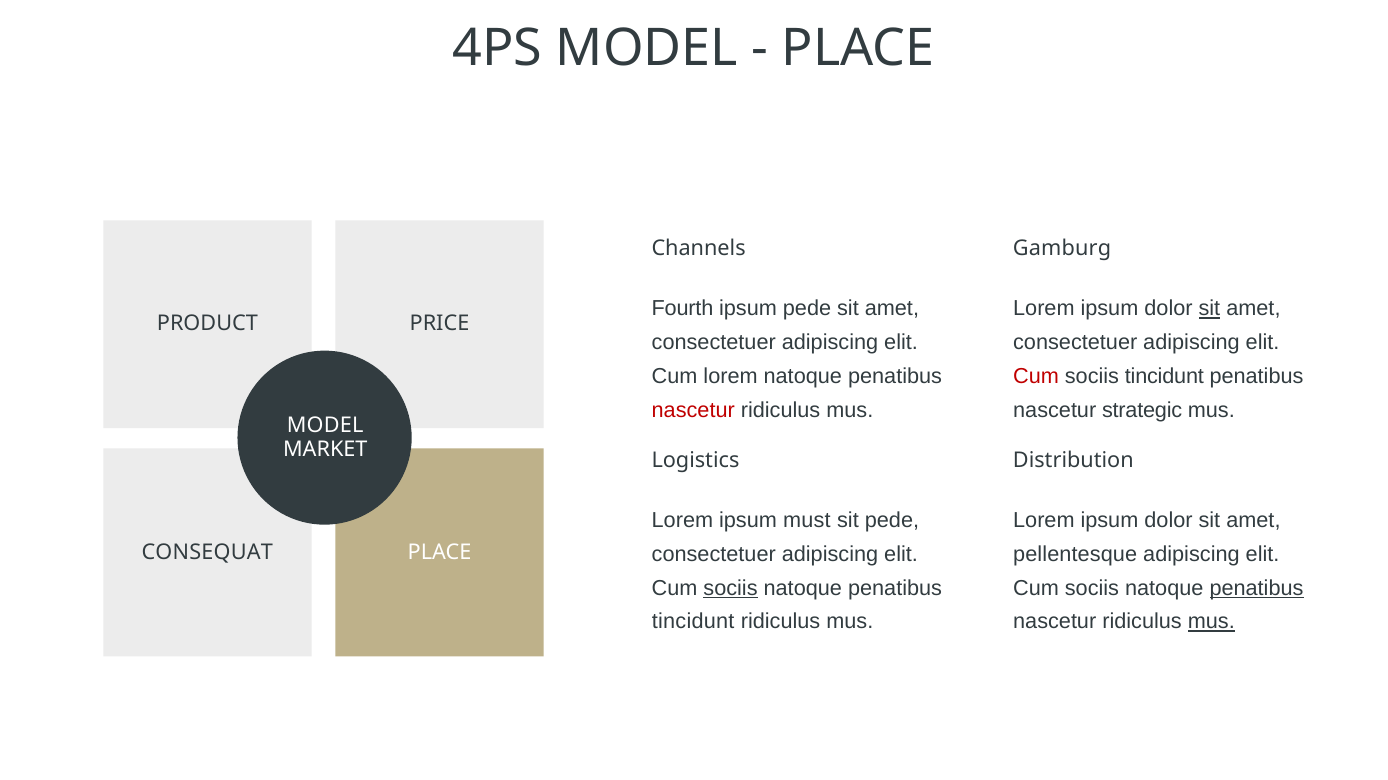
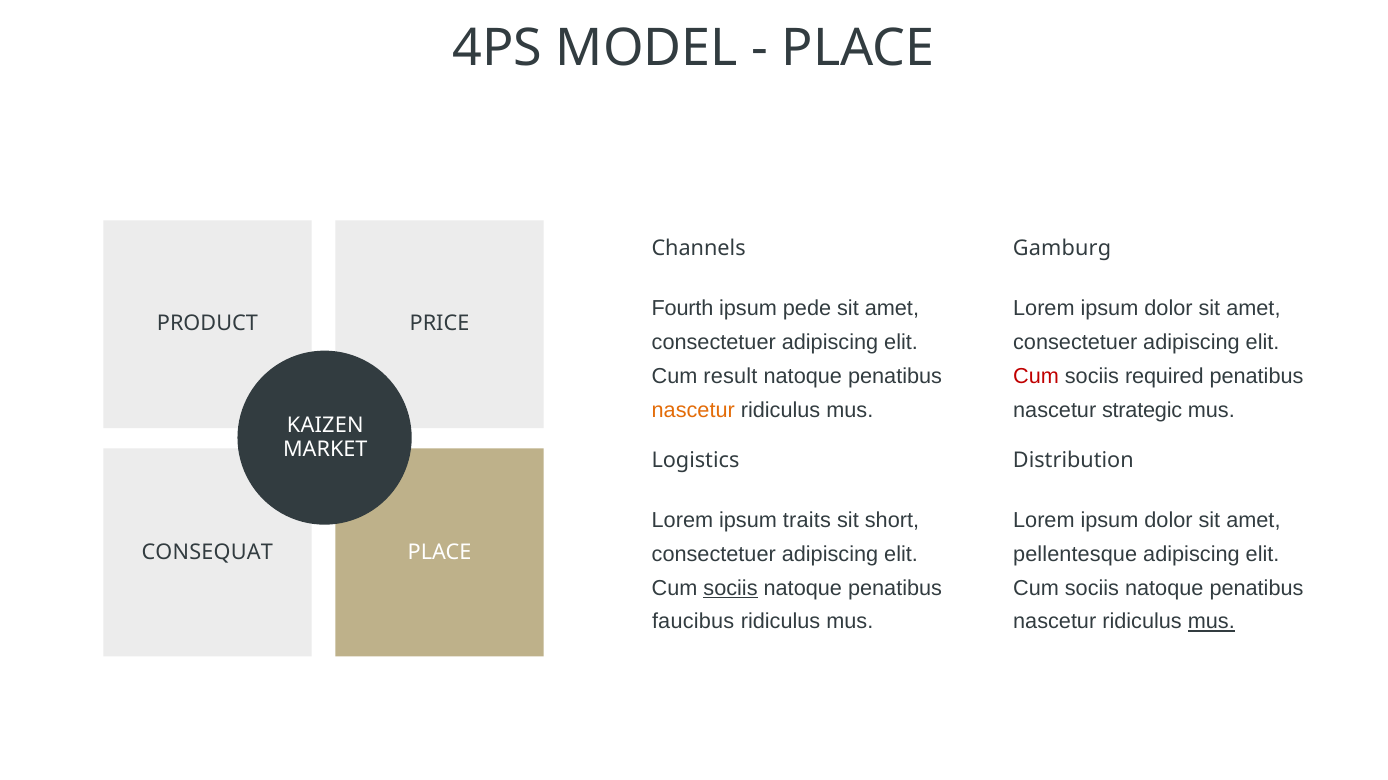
sit underline: present -> none (1209, 309)
Cum lorem: lorem -> result (730, 377)
sociis tincidunt: tincidunt -> required (1164, 377)
nascetur colour: red -> orange (693, 410)
MODEL: MODEL -> KAIZEN (325, 426)
must: must -> traits (807, 521)
sit pede: pede -> short (892, 521)
penatibus underline: present -> none (1257, 588)
tincidunt: tincidunt -> faucibus (693, 622)
